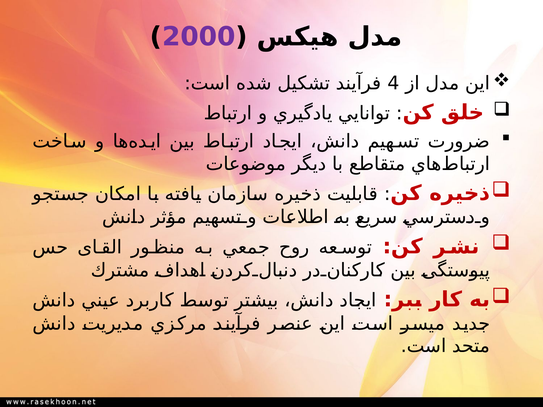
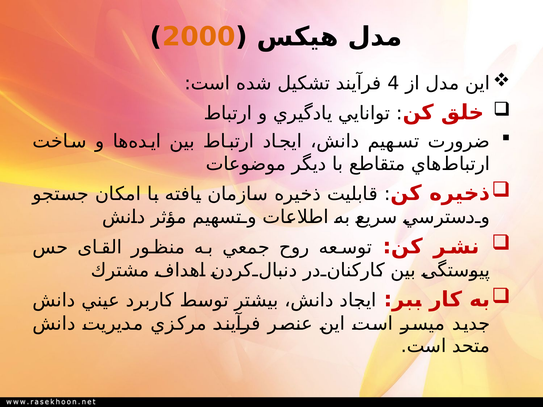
2000 colour: purple -> orange (199, 37)
